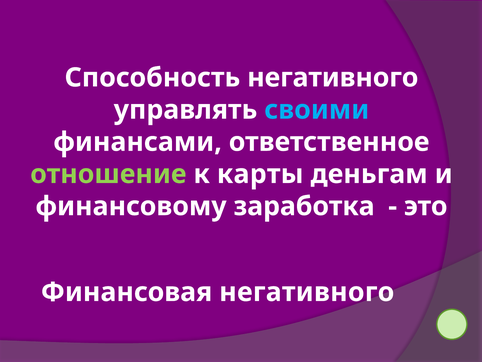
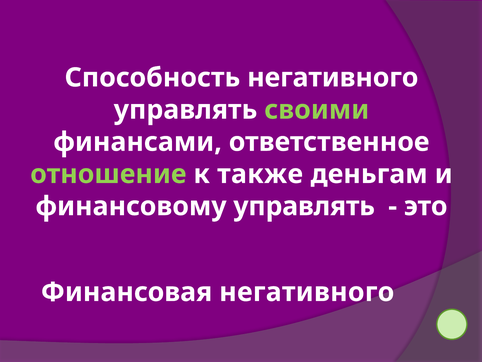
своими colour: light blue -> light green (317, 110)
карты: карты -> также (260, 174)
финансовому заработка: заработка -> управлять (304, 206)
